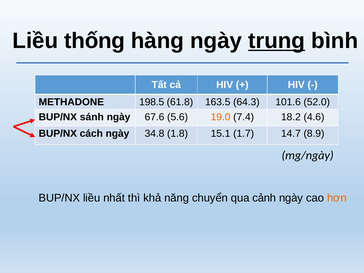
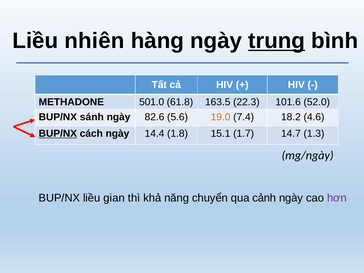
thống: thống -> nhiên (94, 41)
198.5: 198.5 -> 501.0 (152, 102)
64.3: 64.3 -> 22.3 (246, 102)
67.6: 67.6 -> 82.6 (154, 117)
BUP/NX underline: none -> present (58, 134)
34.8: 34.8 -> 14.4 (154, 134)
8.9: 8.9 -> 1.3 (314, 134)
nhất: nhất -> gian (114, 198)
hơn colour: orange -> purple (337, 198)
